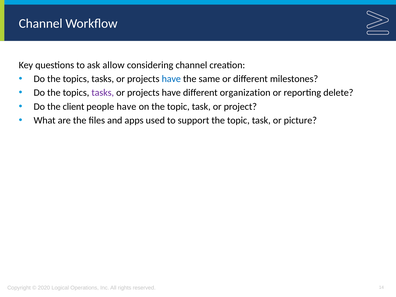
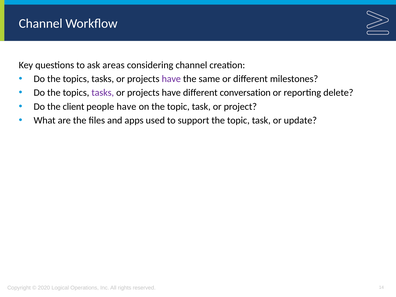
allow: allow -> areas (114, 65)
have colour: blue -> purple (171, 79)
organization: organization -> conversation (245, 93)
picture: picture -> update (300, 120)
